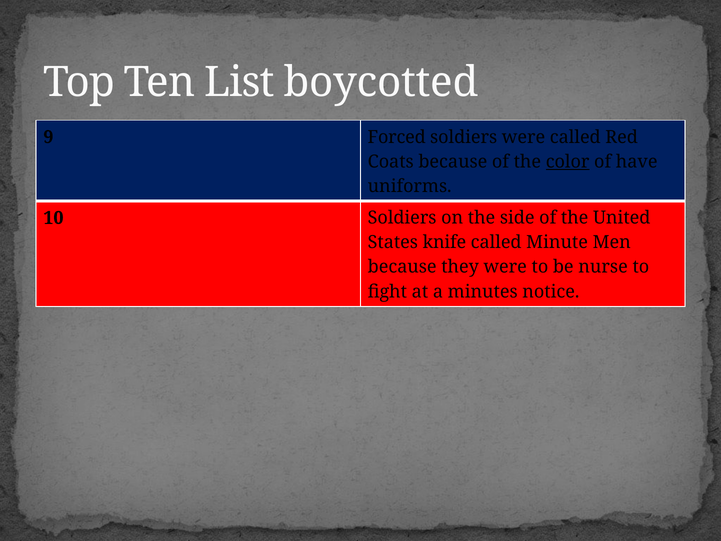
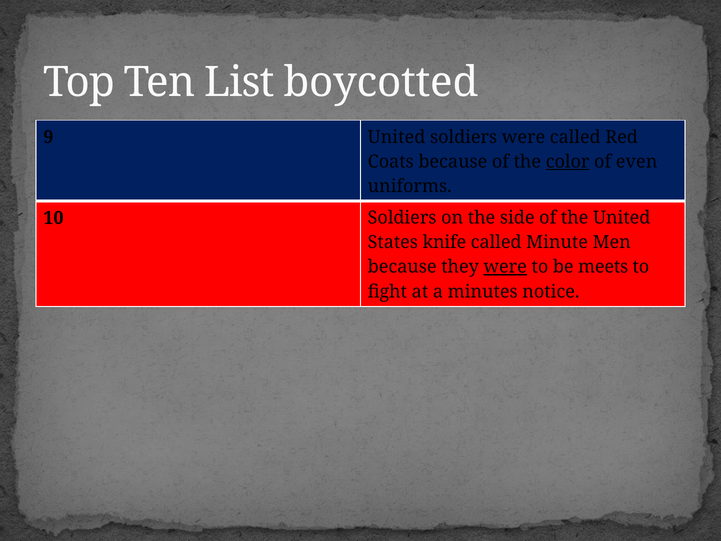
9 Forced: Forced -> United (397, 137)
have: have -> even (637, 162)
were underline: none -> present (505, 267)
nurse: nurse -> meets (603, 267)
